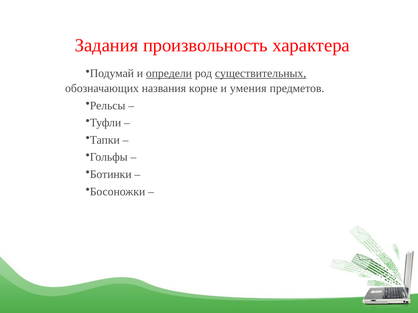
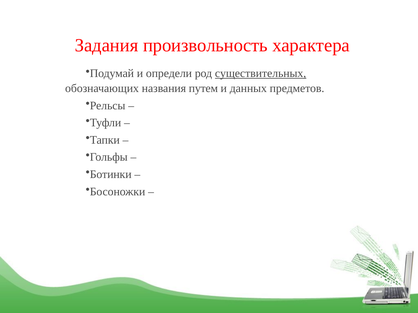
определи underline: present -> none (169, 74)
корне: корне -> путем (203, 88)
умения: умения -> данных (248, 88)
